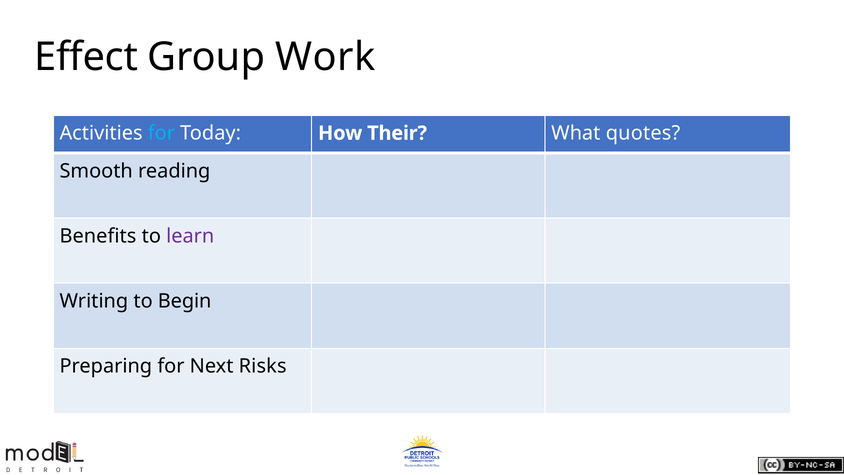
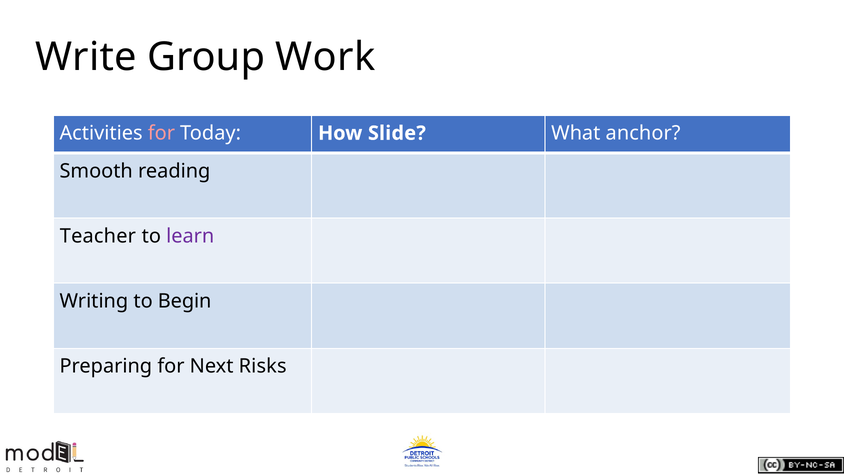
Effect: Effect -> Write (86, 57)
for colour: light blue -> pink (161, 133)
Their: Their -> Slide (397, 133)
quotes: quotes -> anchor (643, 133)
Benefits: Benefits -> Teacher (98, 236)
